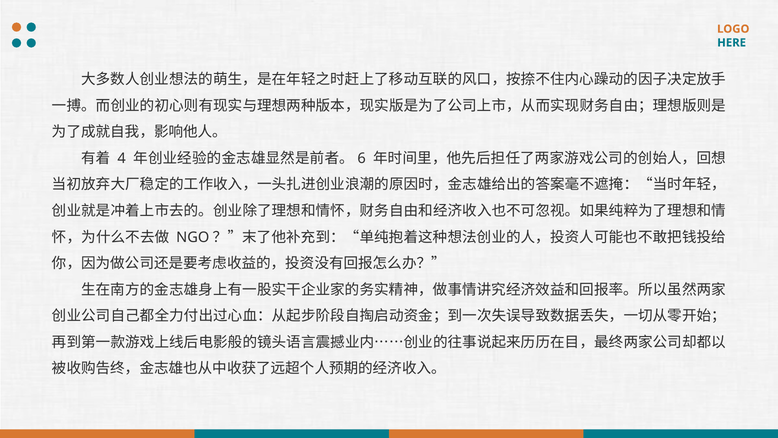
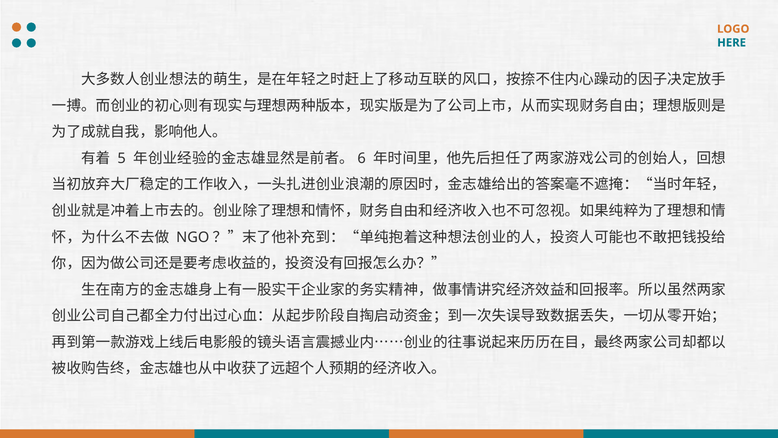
4: 4 -> 5 (122, 158)
